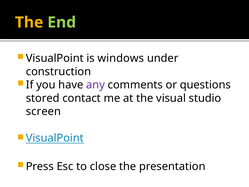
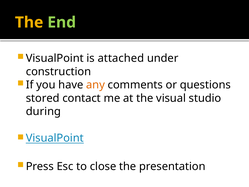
windows: windows -> attached (121, 58)
any colour: purple -> orange (96, 85)
screen: screen -> during (43, 111)
